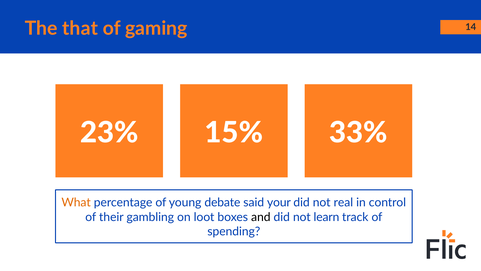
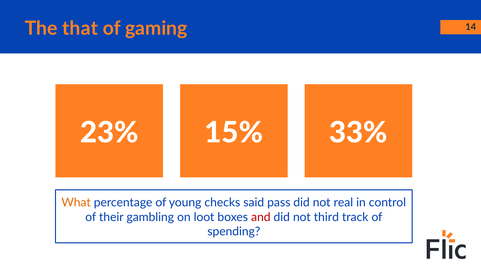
debate: debate -> checks (222, 202)
your: your -> pass (279, 202)
and colour: black -> red (261, 217)
learn: learn -> third (326, 217)
